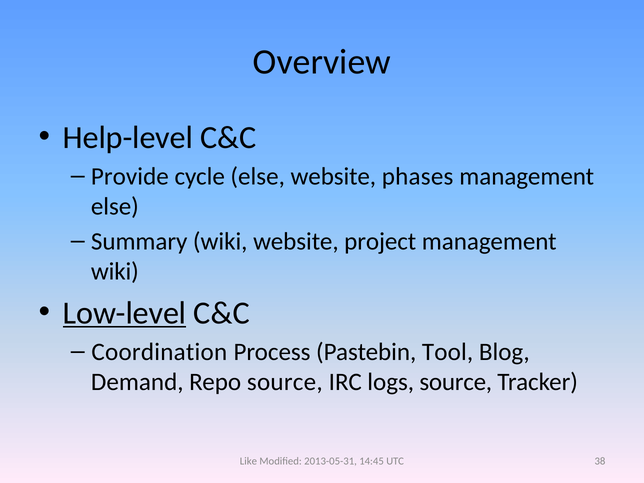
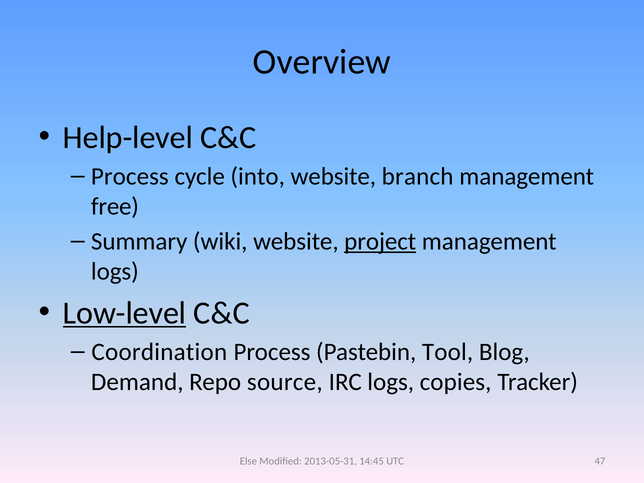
Provide: Provide -> Process (130, 176)
cycle else: else -> into (258, 176)
phases: phases -> branch (418, 176)
else: else -> free (115, 206)
project underline: none -> present (380, 242)
wiki: wiki -> logs (115, 272)
logs source: source -> copies (456, 382)
Like: Like -> Else (248, 461)
38: 38 -> 47 (600, 461)
